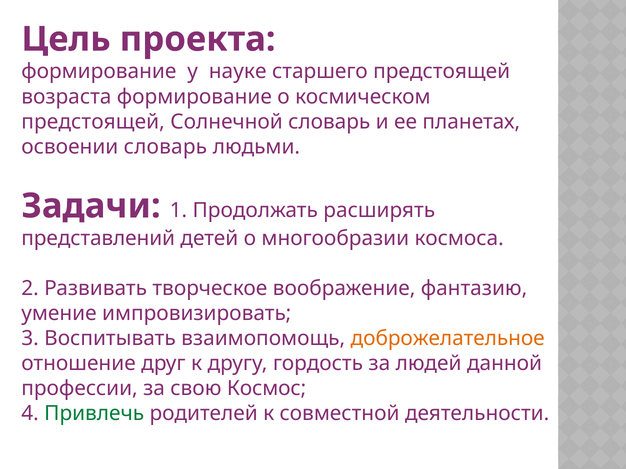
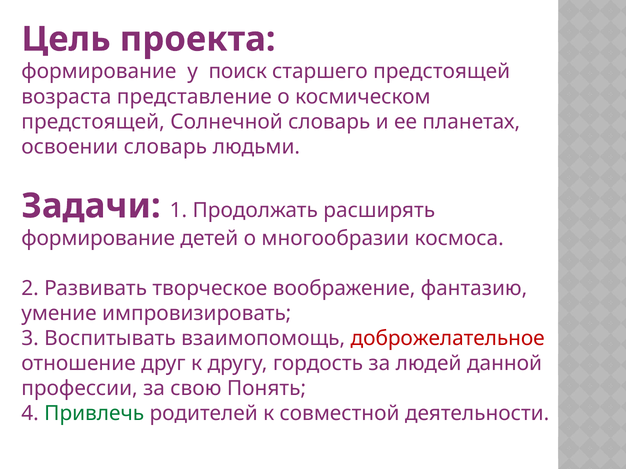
науке: науке -> поиск (238, 72)
возраста формирование: формирование -> представление (194, 97)
представлений: представлений -> формирование (98, 239)
доброжелательное colour: orange -> red (448, 339)
Космос: Космос -> Понять (267, 389)
